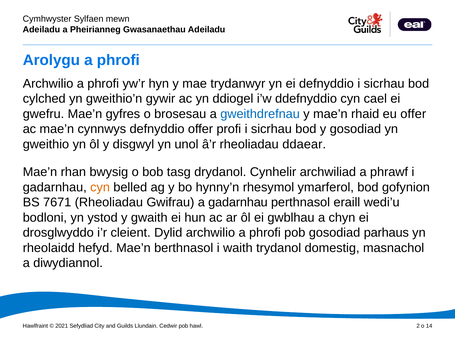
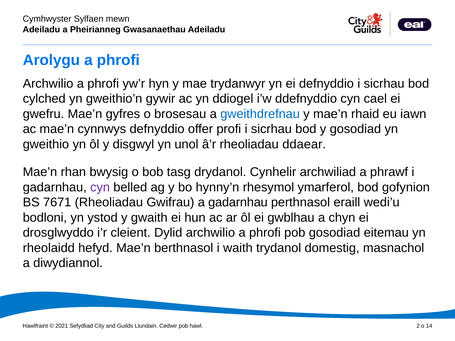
eu offer: offer -> iawn (413, 114)
cyn colour: orange -> purple (100, 187)
parhaus: parhaus -> eitemau (386, 233)
